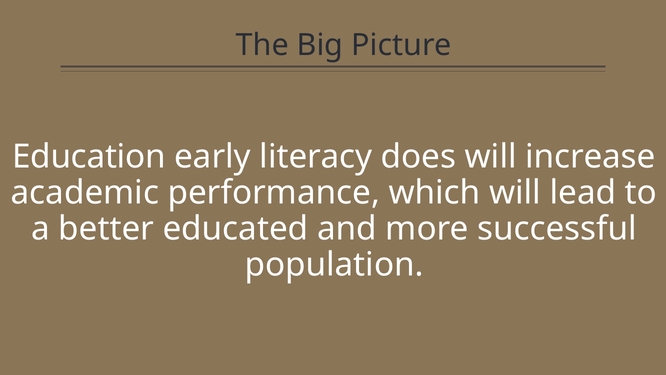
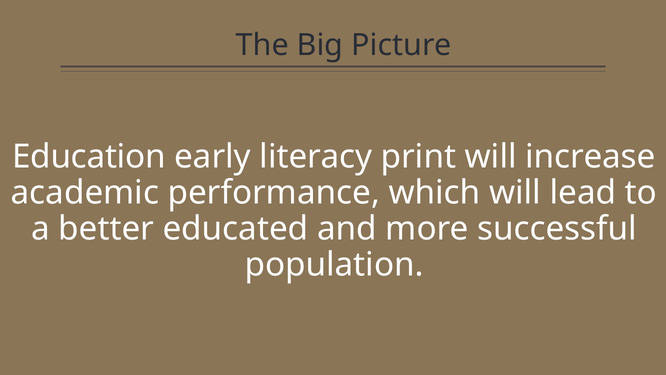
does: does -> print (418, 157)
